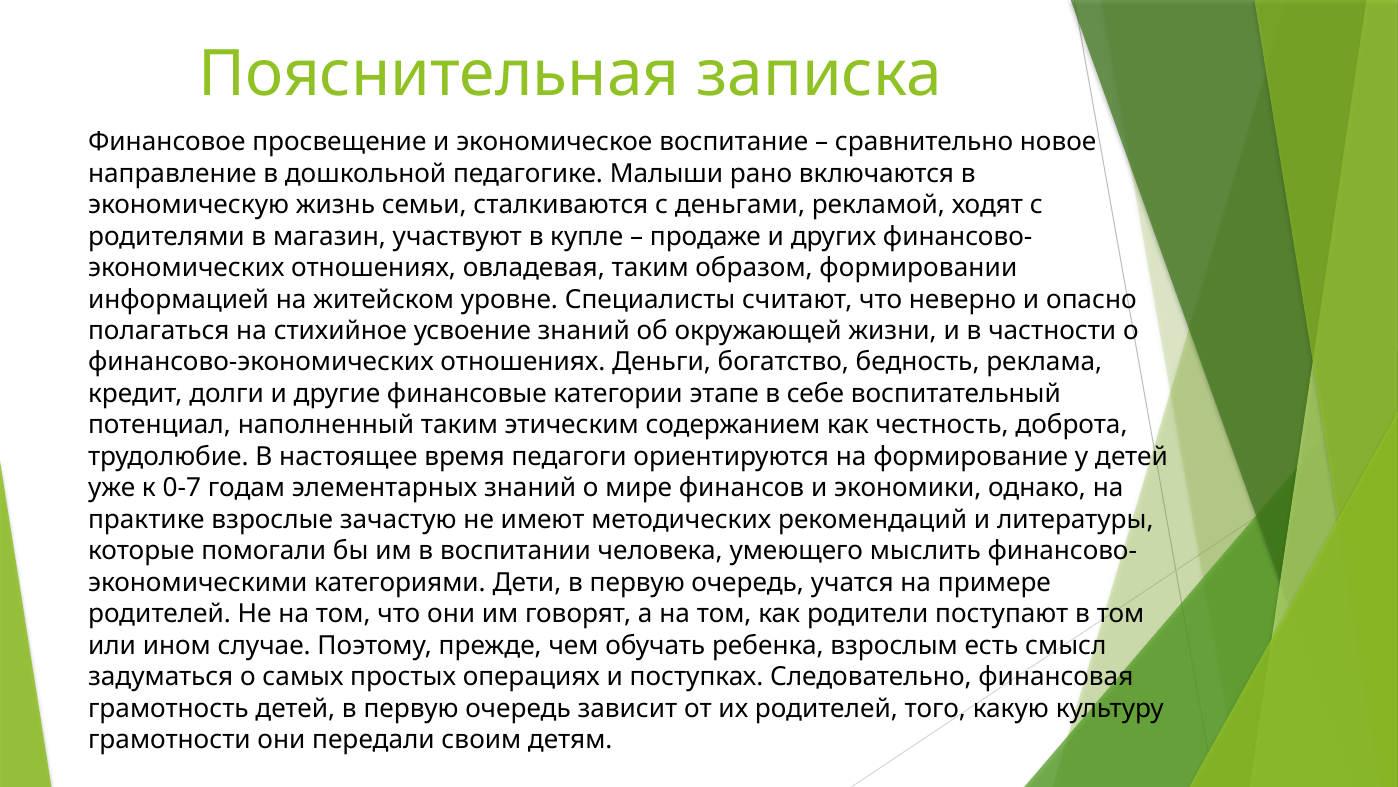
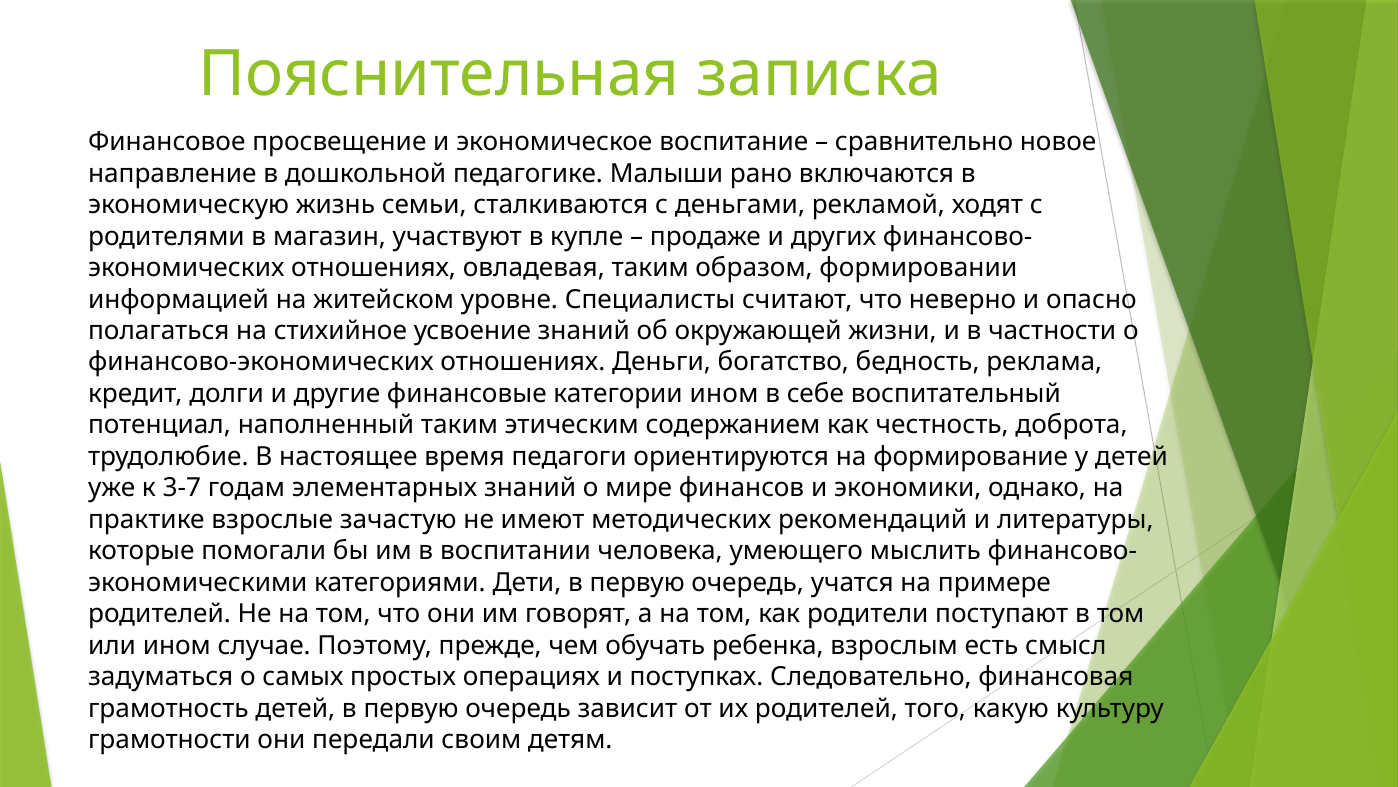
категории этапе: этапе -> ином (724, 393)
0-7: 0-7 -> 3-7 (182, 488)
